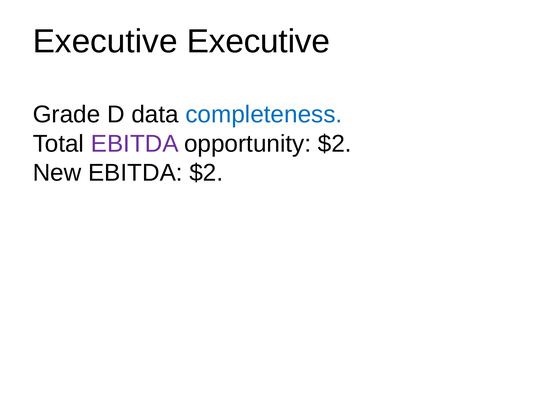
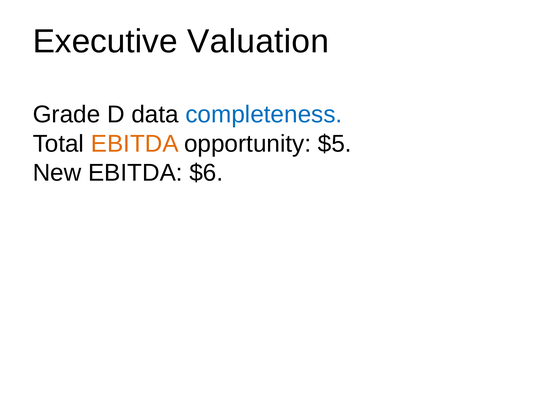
Executive Executive: Executive -> Valuation (258, 42)
EBITDA colour: purple -> orange (135, 144)
opportunity $2: $2 -> $5 (335, 144)
EBITDA $2: $2 -> $6 (206, 173)
